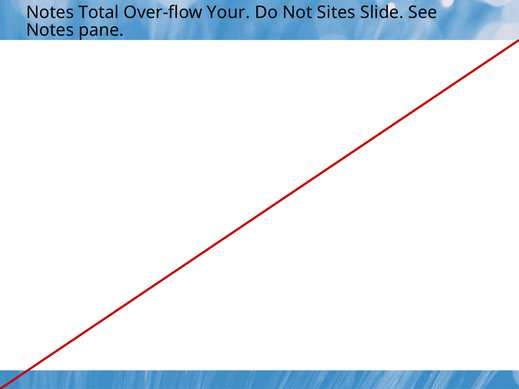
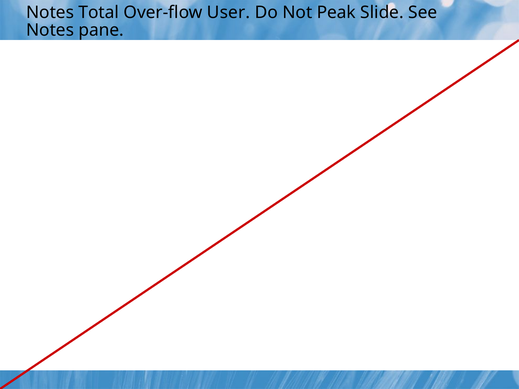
Your: Your -> User (229, 13)
Sites: Sites -> Peak (336, 13)
